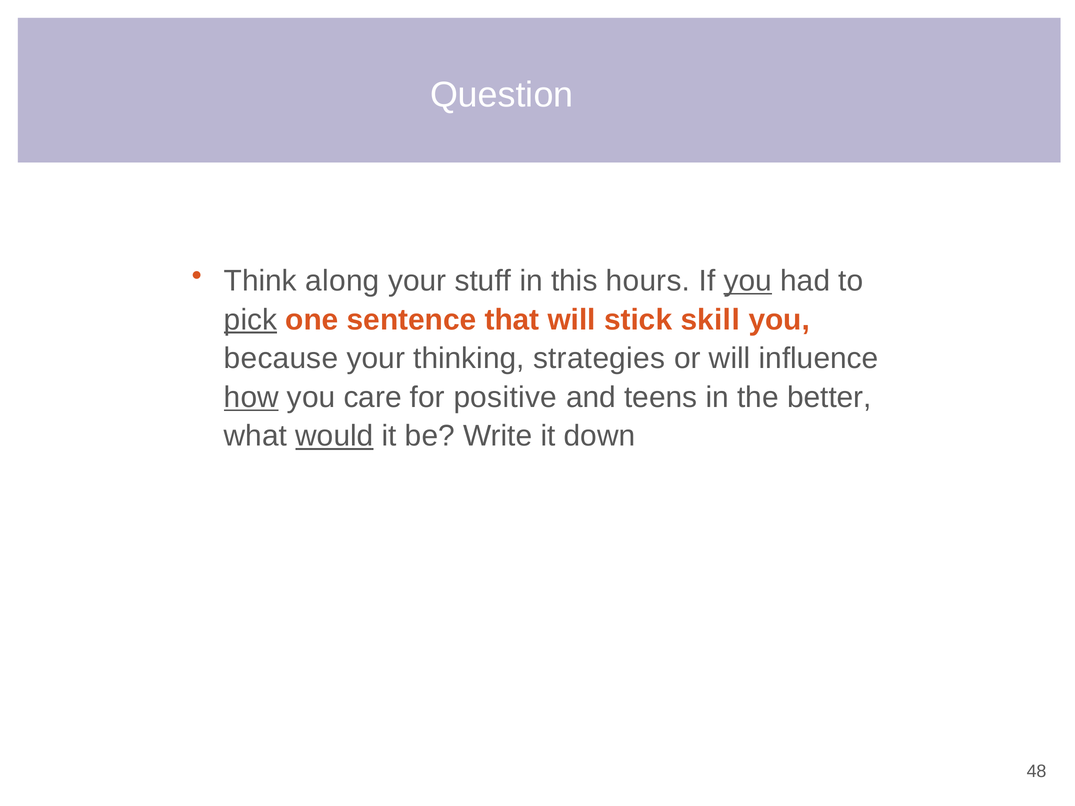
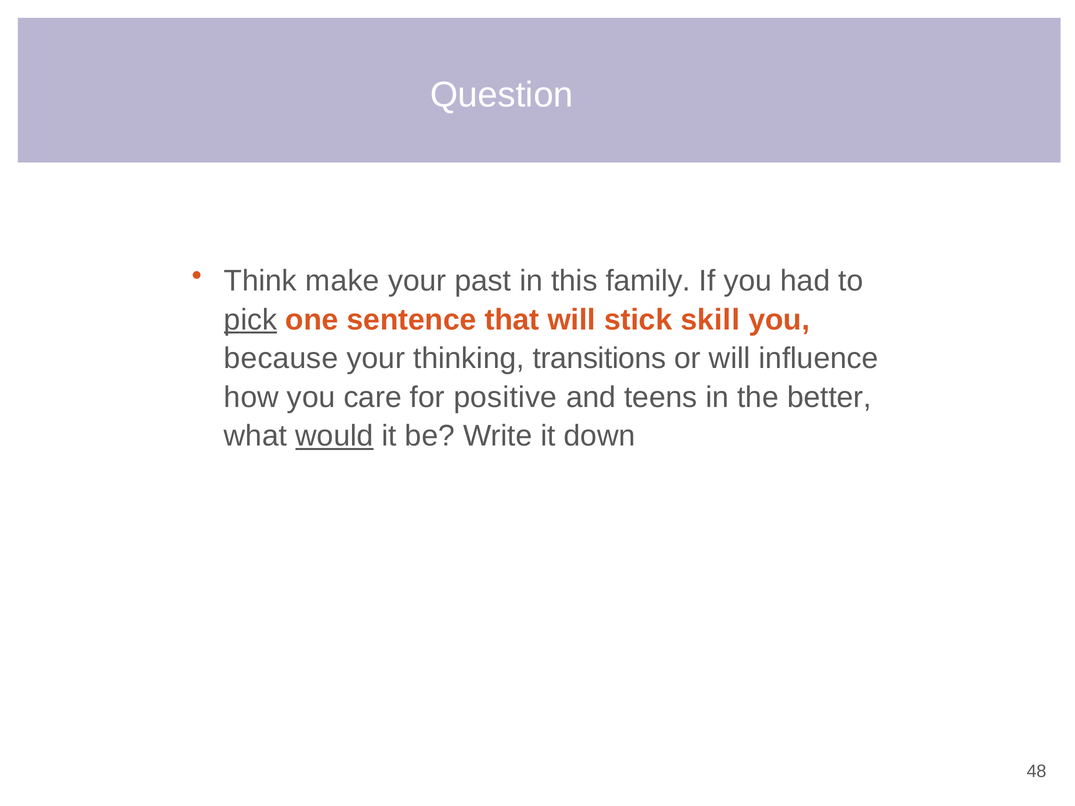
along: along -> make (342, 281)
stuff: stuff -> past (483, 281)
hours: hours -> family (648, 281)
you underline: present -> none (748, 281)
strategies: strategies -> transitions (599, 359)
how underline: present -> none (251, 397)
